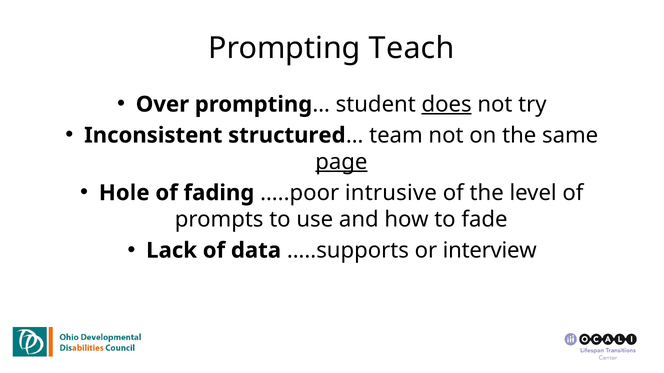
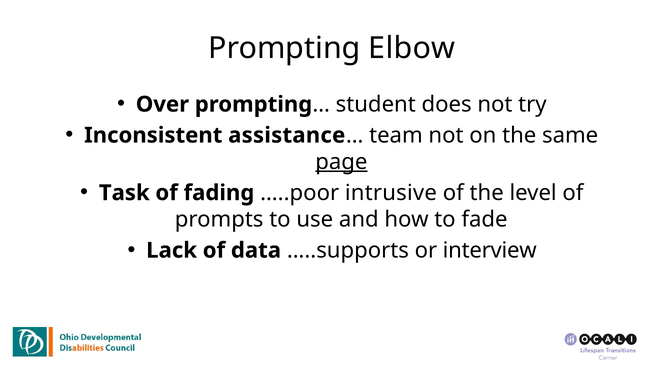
Teach: Teach -> Elbow (412, 48)
does underline: present -> none (447, 104)
structured: structured -> assistance (287, 136)
Hole: Hole -> Task (124, 193)
